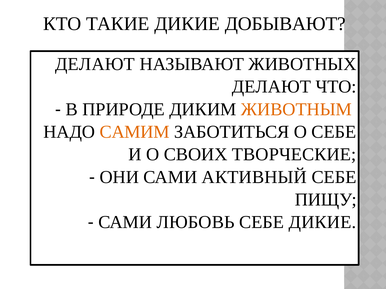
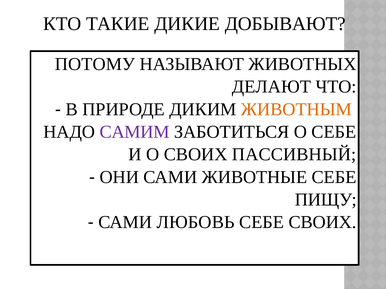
ДЕЛАЮТ: ДЕЛАЮТ -> ПОТОМУ (95, 64)
САМИМ colour: orange -> purple (135, 132)
ТВОРЧЕСКИЕ: ТВОРЧЕСКИЕ -> ПАССИВНЫЙ (294, 155)
АКТИВНЫЙ: АКТИВНЫЙ -> ЖИВОТНЫЕ (254, 177)
СЕБЕ ДИКИЕ: ДИКИЕ -> СВОИХ (323, 223)
